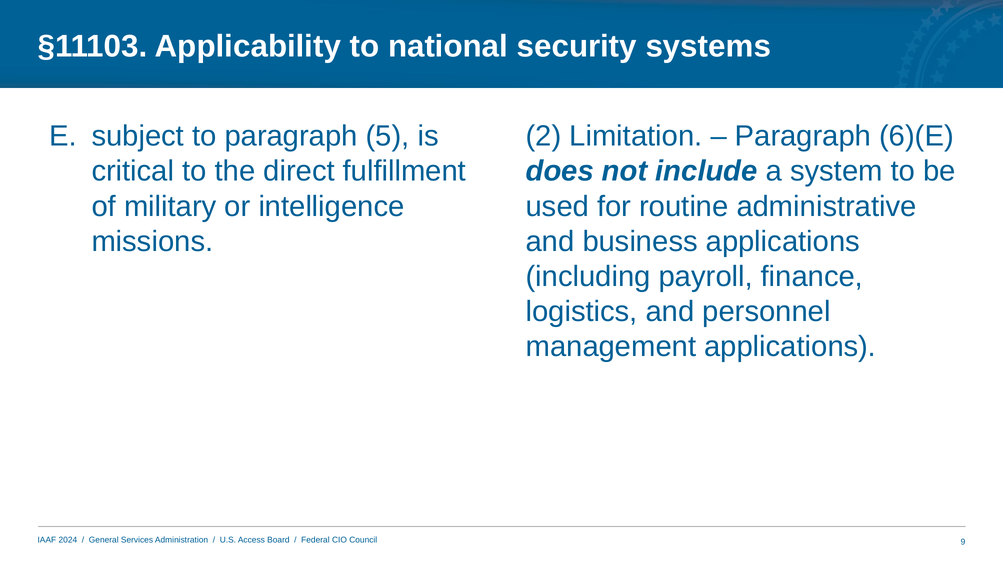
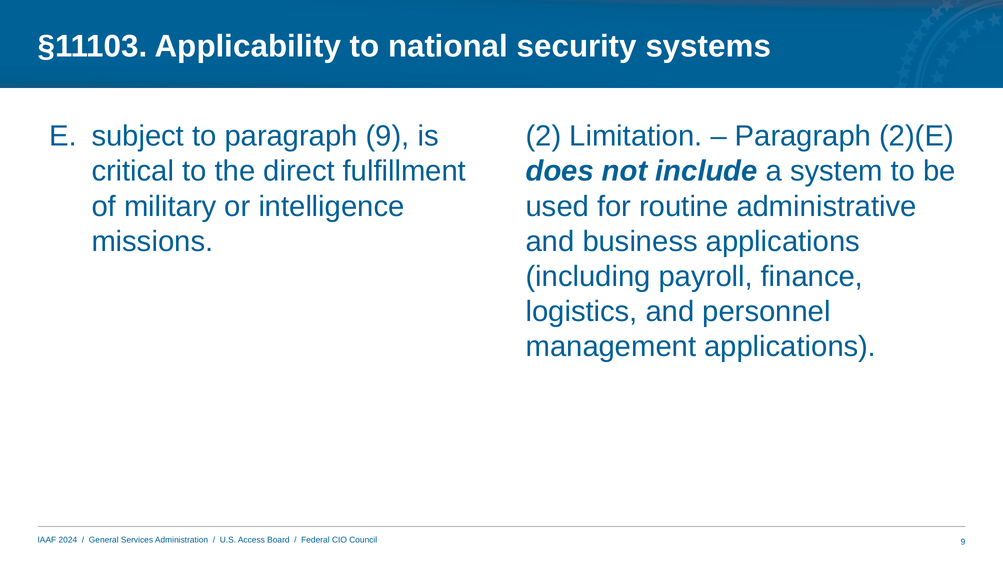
paragraph 5: 5 -> 9 (388, 136)
6)(E: 6)(E -> 2)(E (917, 136)
